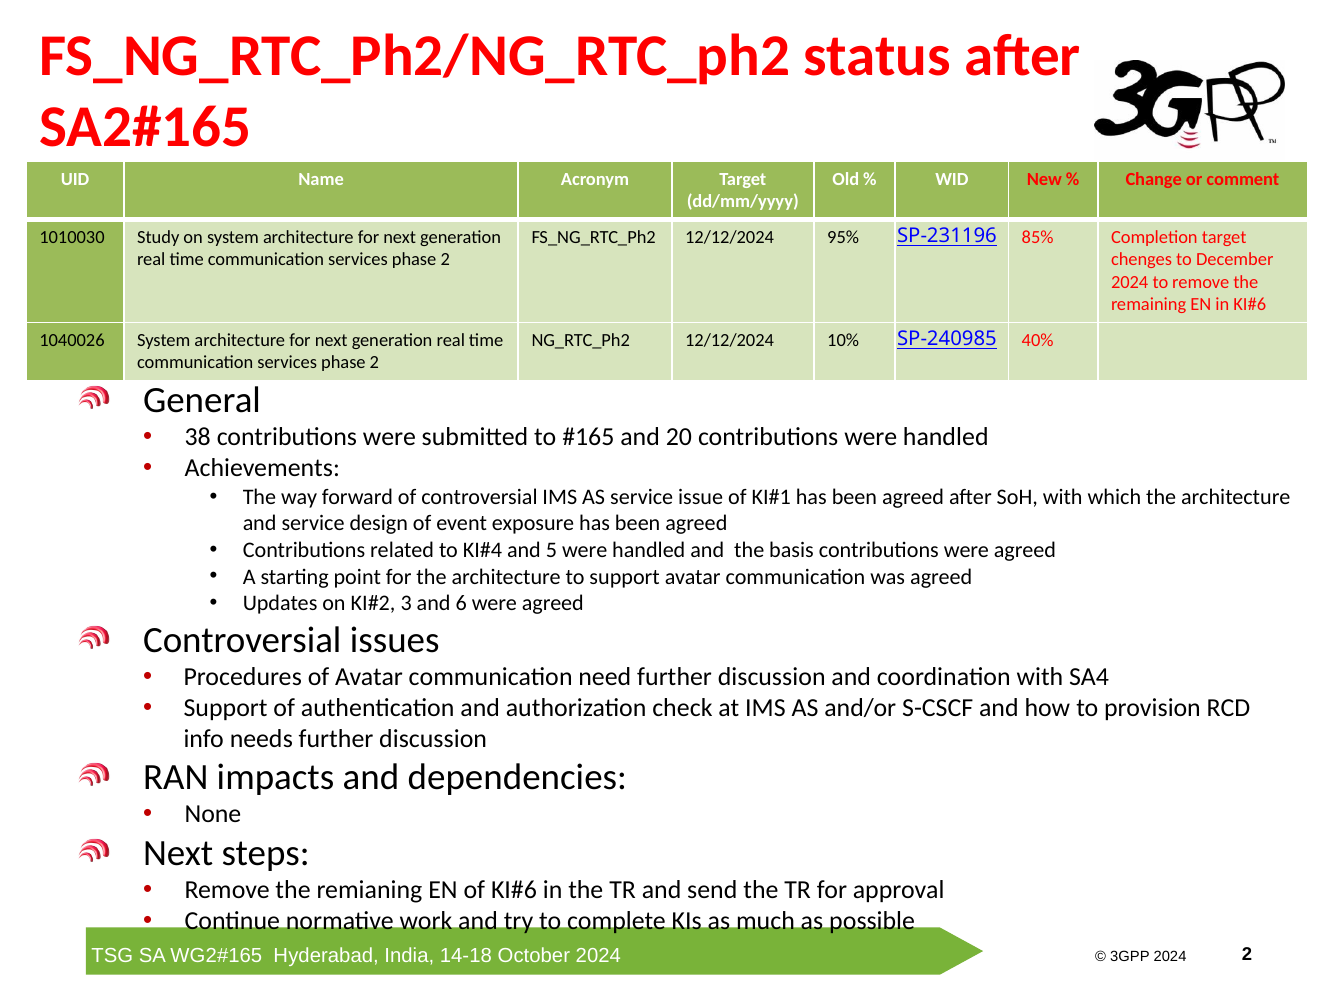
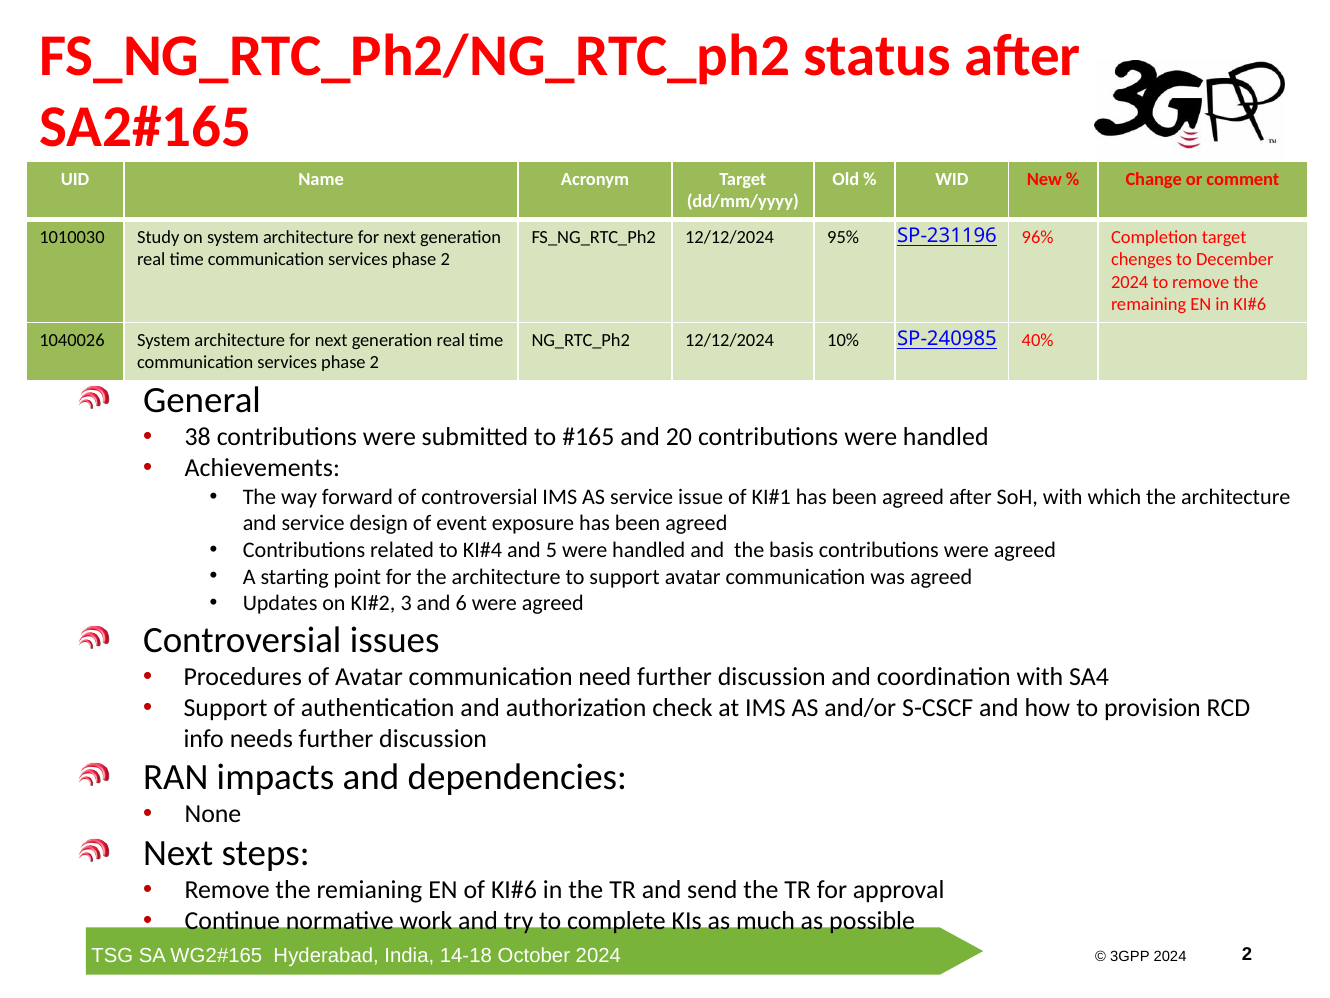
85%: 85% -> 96% (1038, 237)
